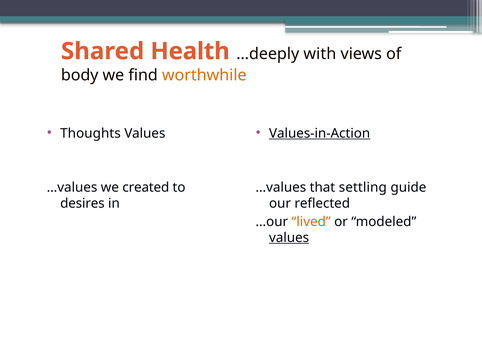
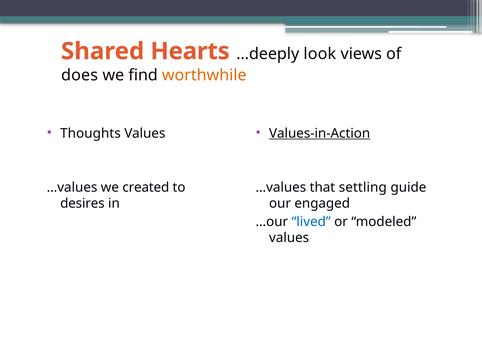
Health: Health -> Hearts (190, 51)
with: with -> look (320, 54)
body: body -> does (80, 75)
reflected: reflected -> engaged (322, 204)
lived colour: orange -> blue (311, 222)
values underline: present -> none (289, 238)
